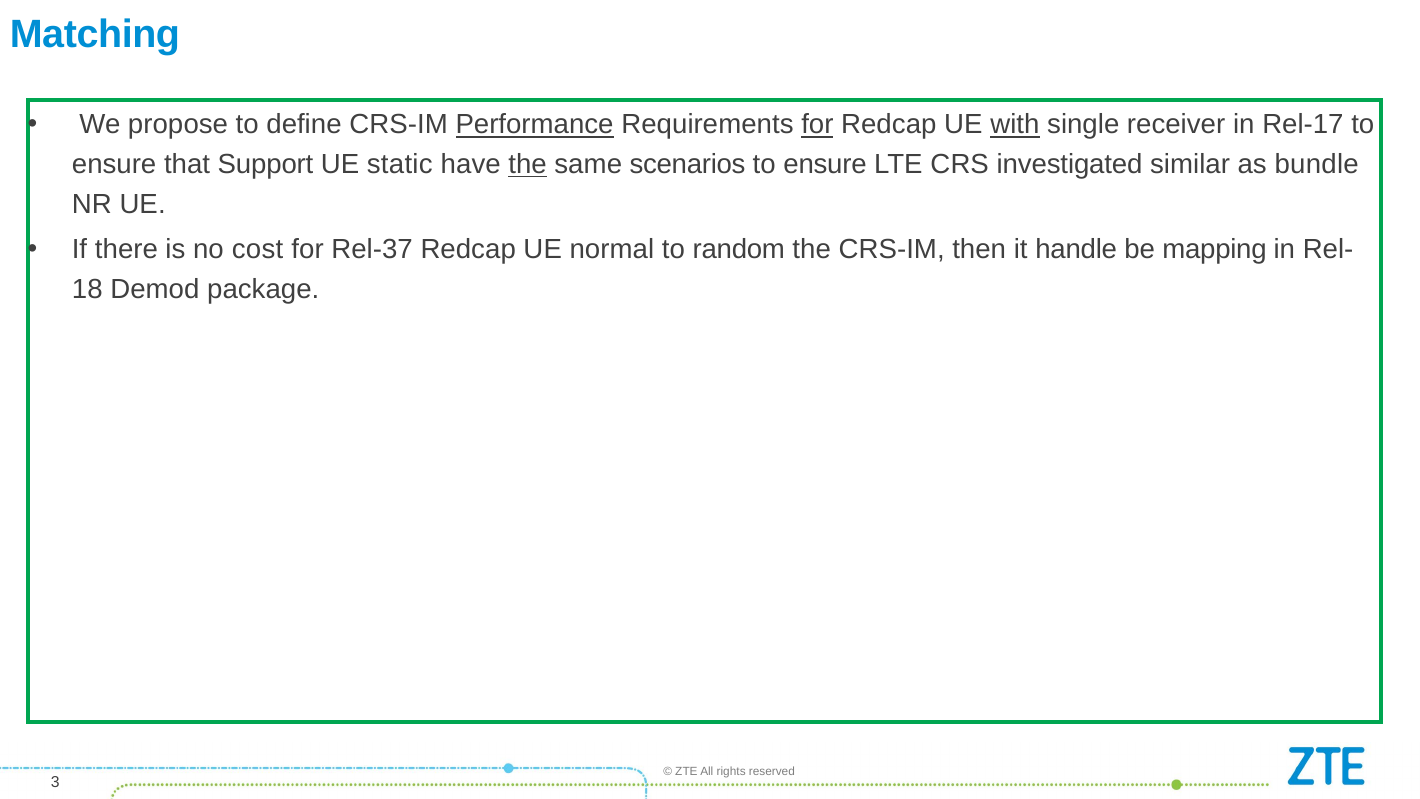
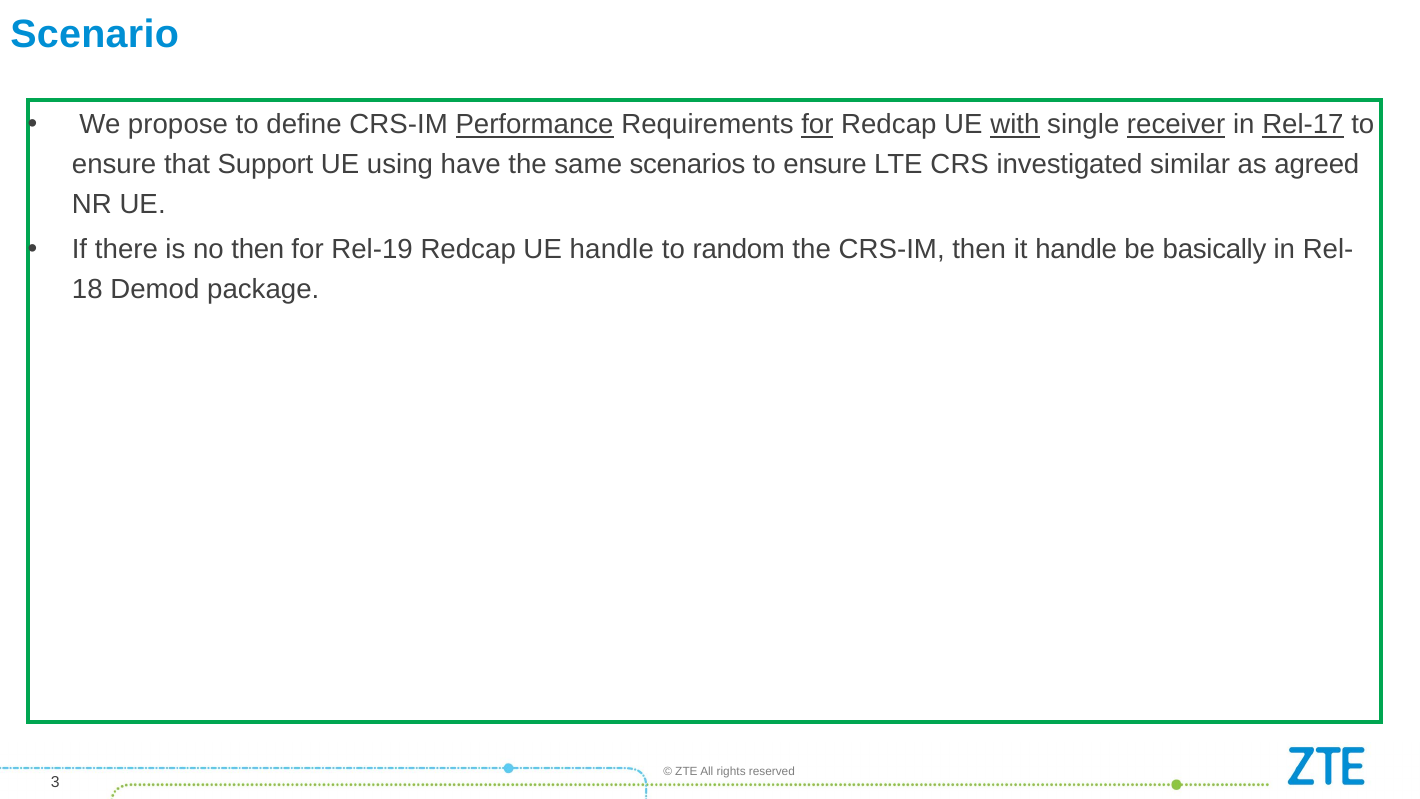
Matching: Matching -> Scenario (95, 34)
receiver underline: none -> present (1176, 125)
Rel-17 underline: none -> present (1303, 125)
static: static -> using (400, 165)
the underline: present -> none (528, 165)
bundle: bundle -> agreed (1317, 165)
no cost: cost -> then (258, 250)
Rel-37: Rel-37 -> Rel-19 (372, 250)
UE normal: normal -> handle (612, 250)
mapping: mapping -> basically (1215, 250)
